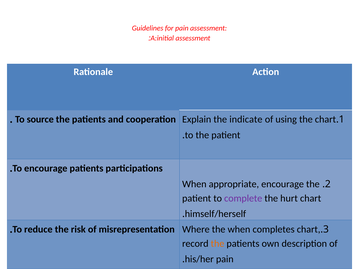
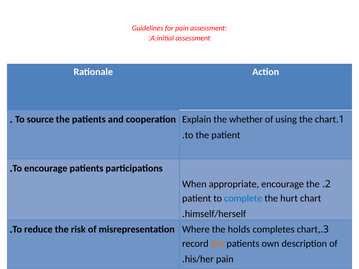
indicate: indicate -> whether (246, 120)
complete colour: purple -> blue (243, 199)
the when: when -> holds (239, 230)
